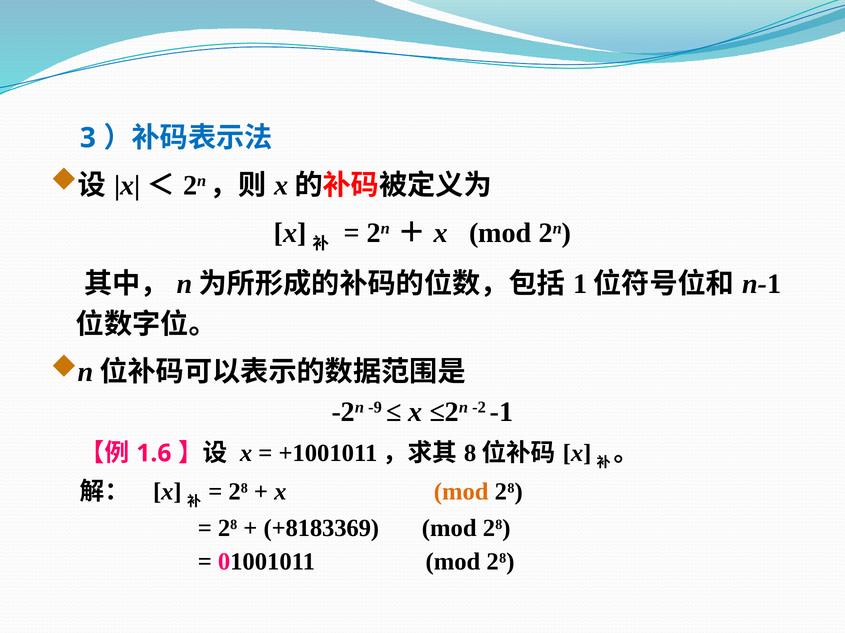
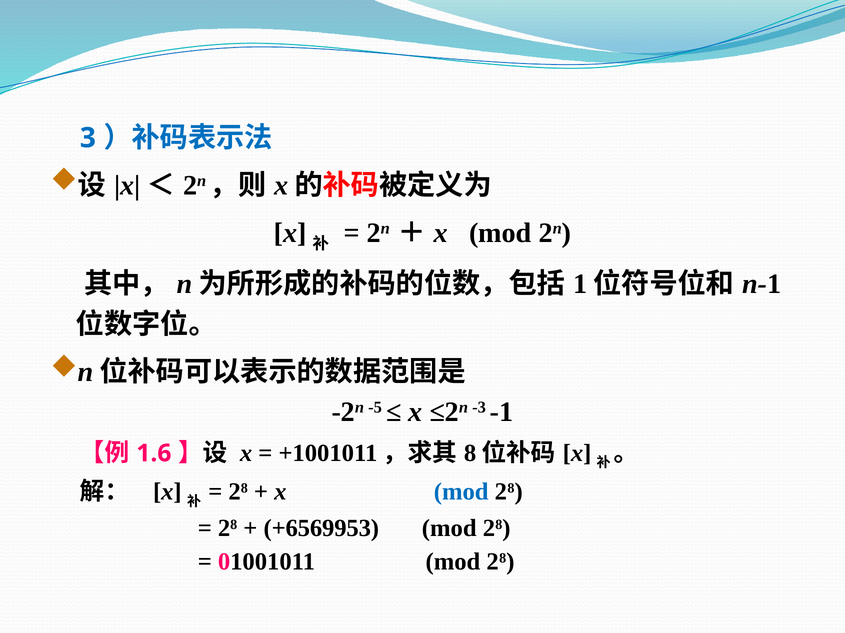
-9: -9 -> -5 (375, 408)
-2: -2 -> -3 (479, 408)
mod colour: orange -> blue (461, 492)
+8183369: +8183369 -> +6569953 (321, 529)
